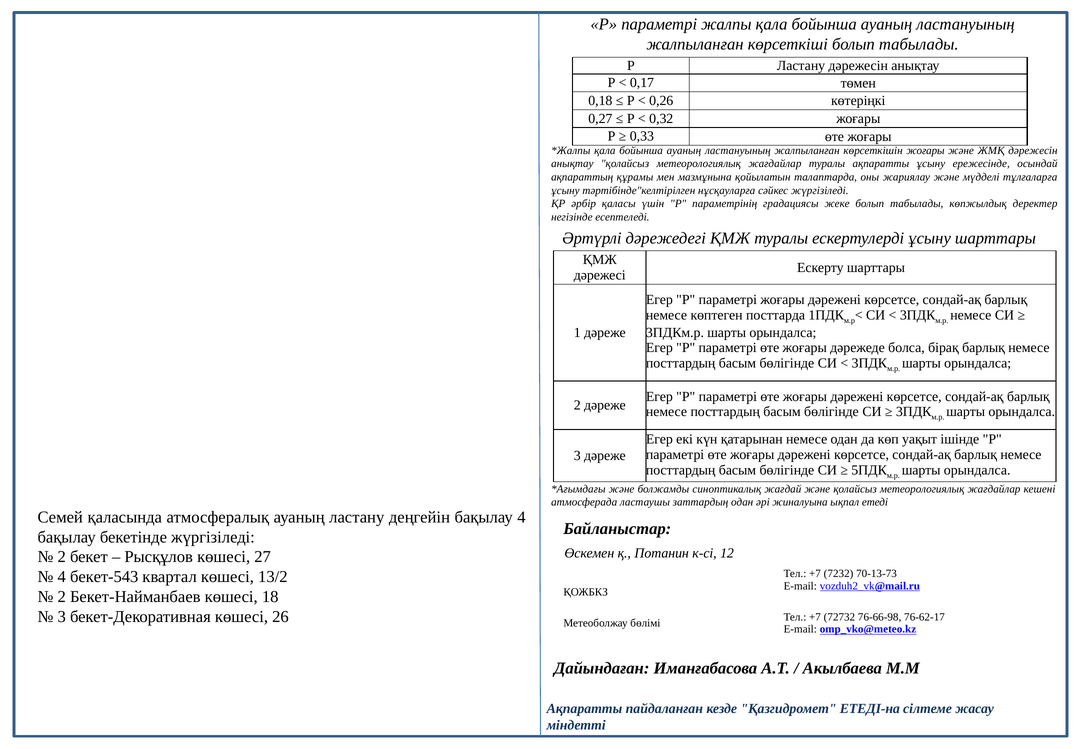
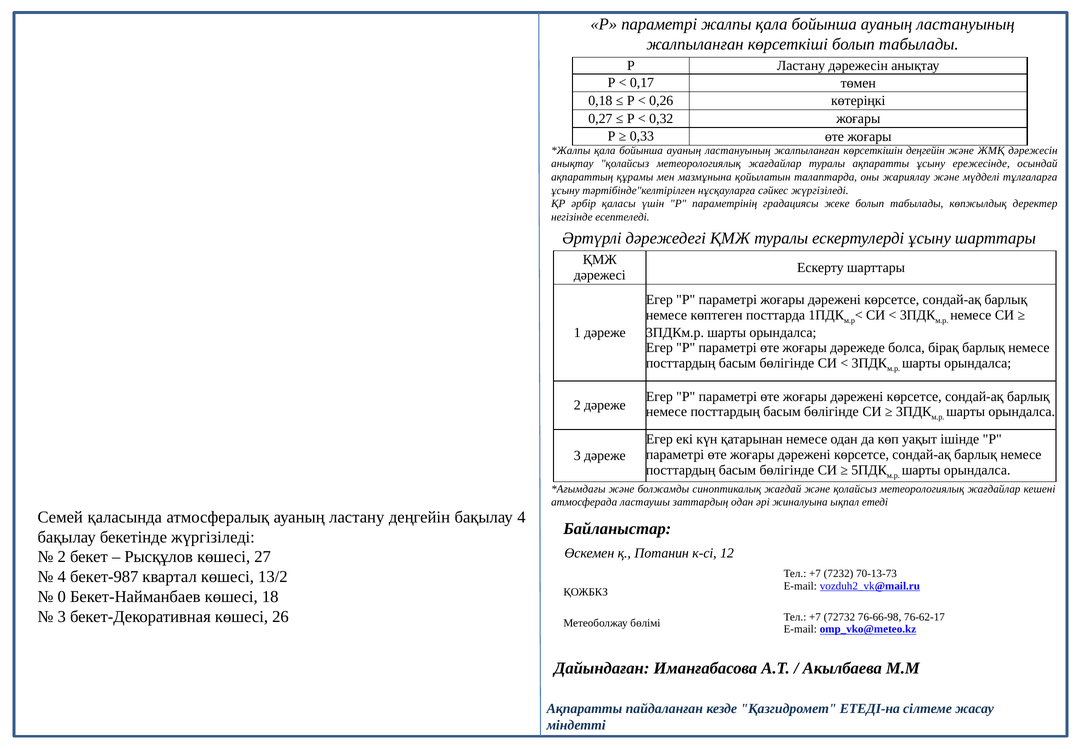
көрсеткішін жоғары: жоғары -> деңгейін (925, 150)
бекет-543: бекет-543 -> бекет-987 (104, 576)
2: 2 -> 0 (62, 596)
